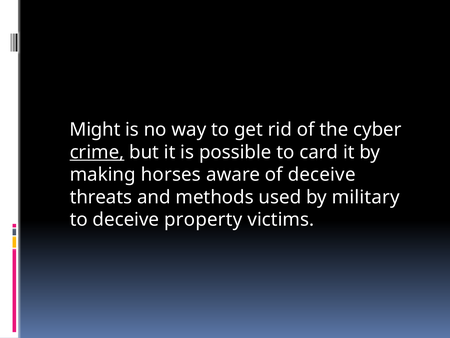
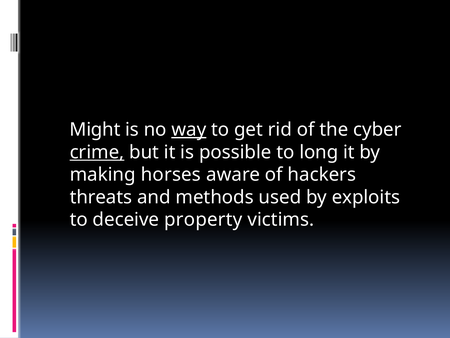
way underline: none -> present (189, 129)
card: card -> long (319, 152)
of deceive: deceive -> hackers (322, 174)
military: military -> exploits (366, 197)
